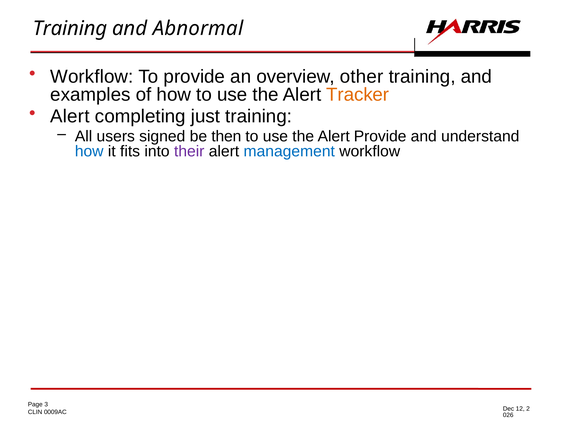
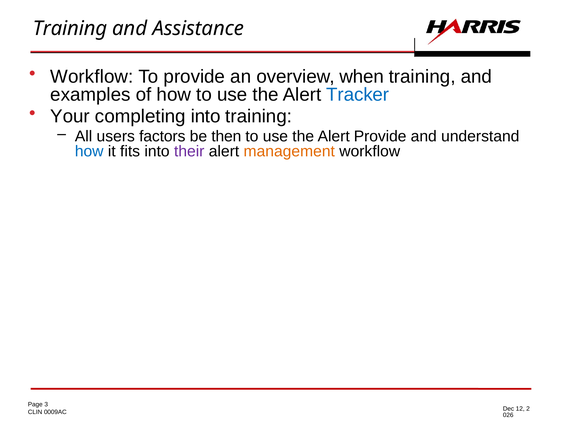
Abnormal: Abnormal -> Assistance (198, 28)
other: other -> when (362, 77)
Tracker colour: orange -> blue (358, 95)
Alert: Alert -> Your (70, 117)
completing just: just -> into (206, 117)
signed: signed -> factors (162, 136)
management colour: blue -> orange (289, 151)
